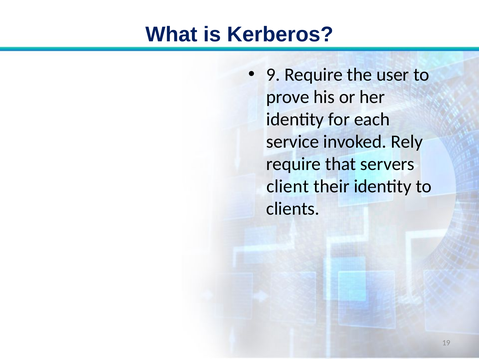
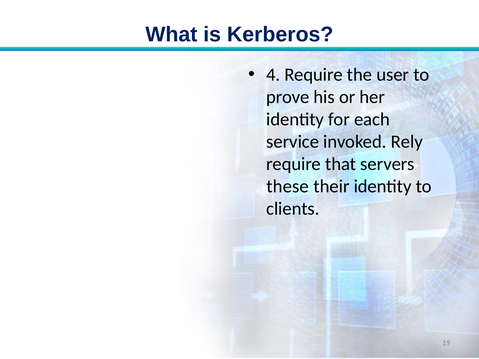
9: 9 -> 4 (273, 75)
client: client -> these (288, 187)
